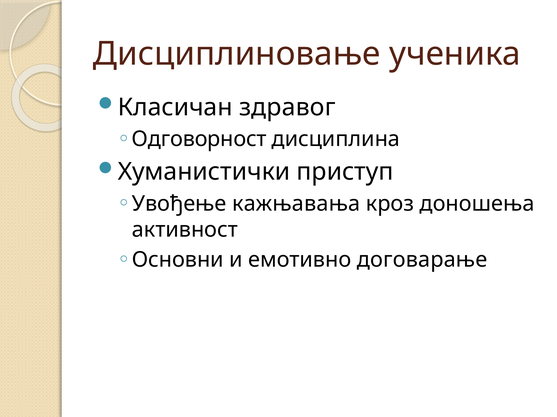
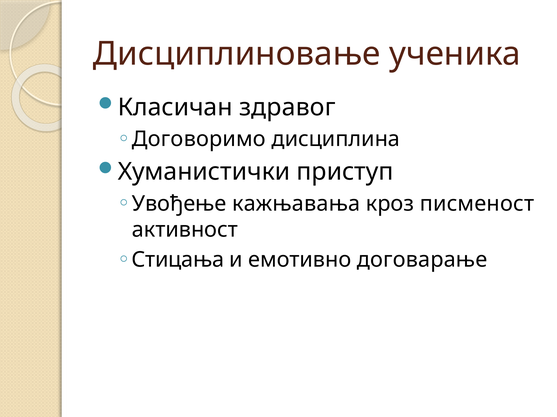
Одговорност: Одговорност -> Договоримо (199, 139)
доношења: доношења -> писменост (477, 204)
Основни: Основни -> Стицања (178, 260)
